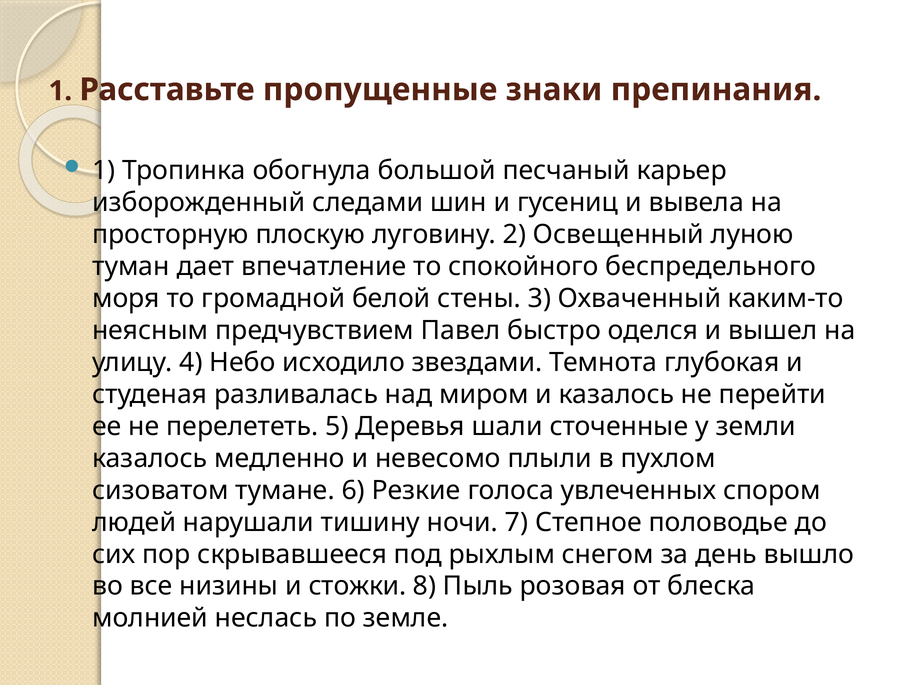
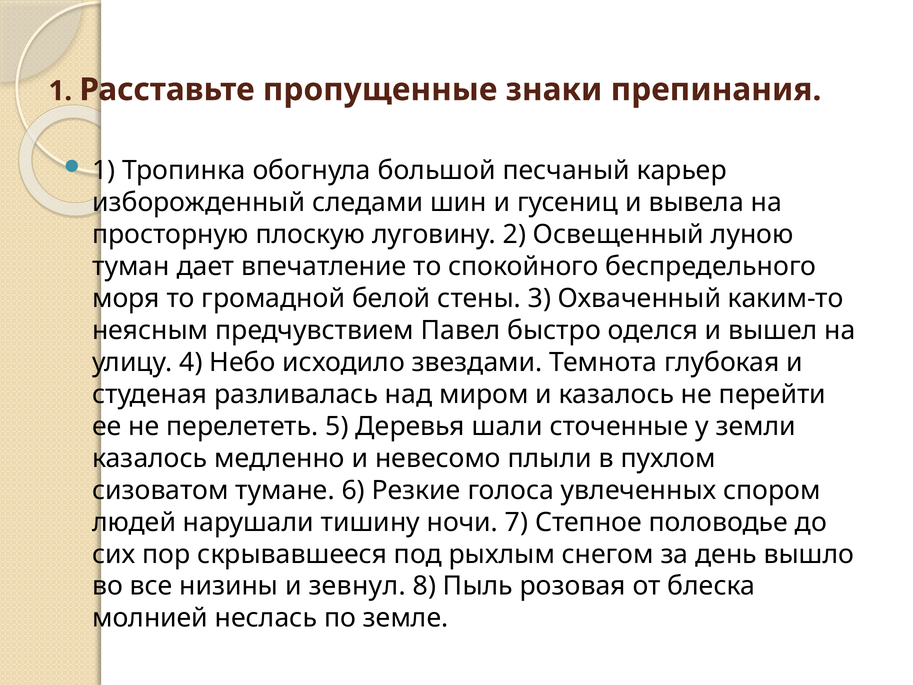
стожки: стожки -> зевнул (357, 586)
